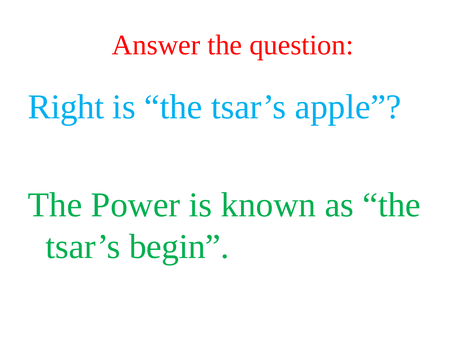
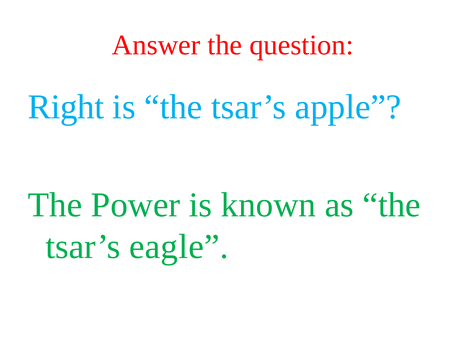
begin: begin -> eagle (179, 247)
